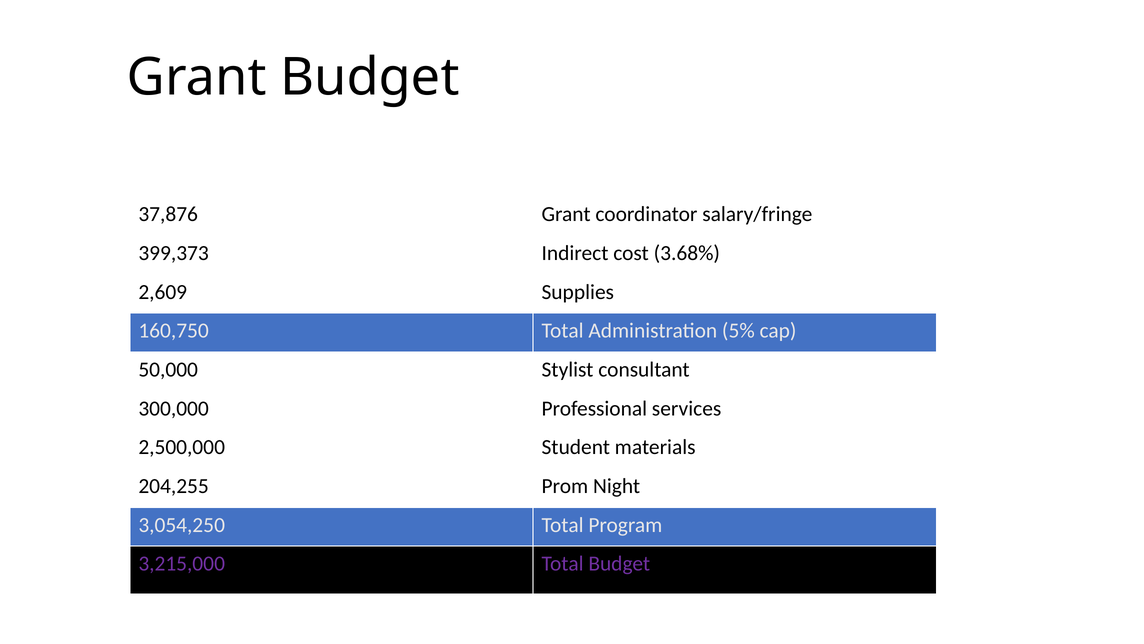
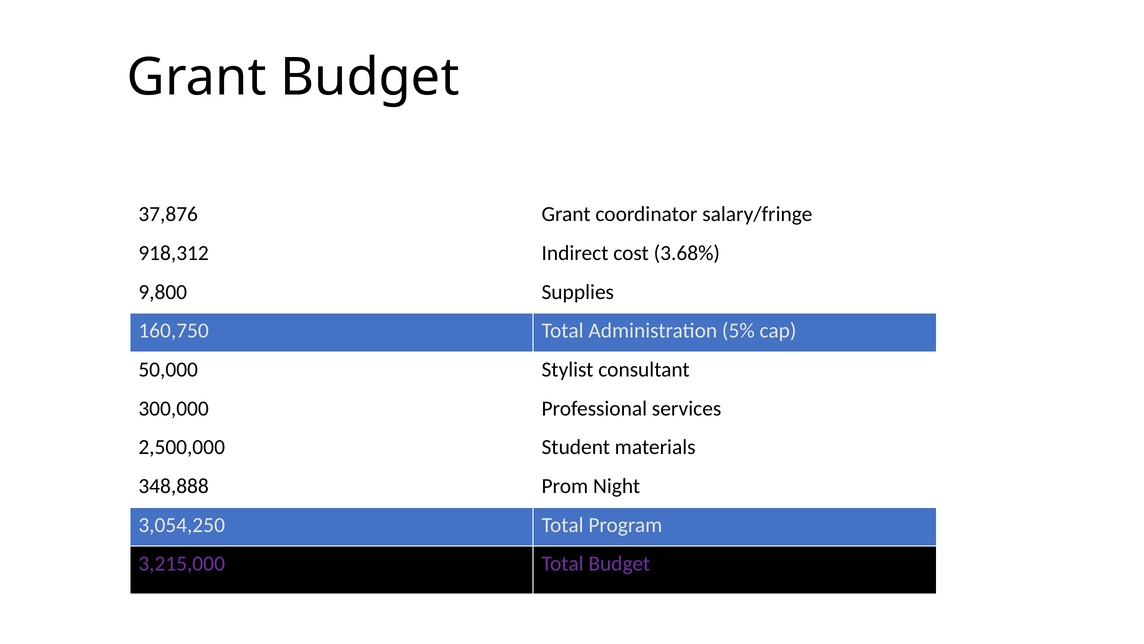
399,373: 399,373 -> 918,312 (174, 253)
2,609: 2,609 -> 9,800 (163, 292)
204,255: 204,255 -> 348,888 (174, 486)
